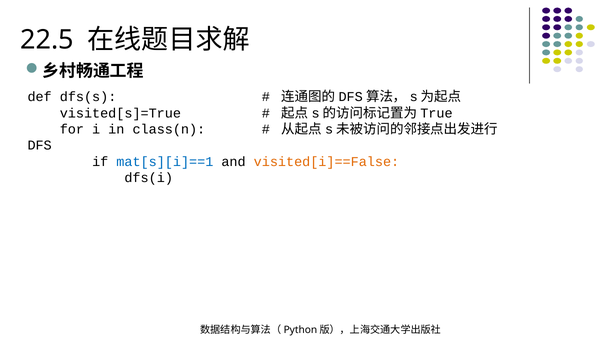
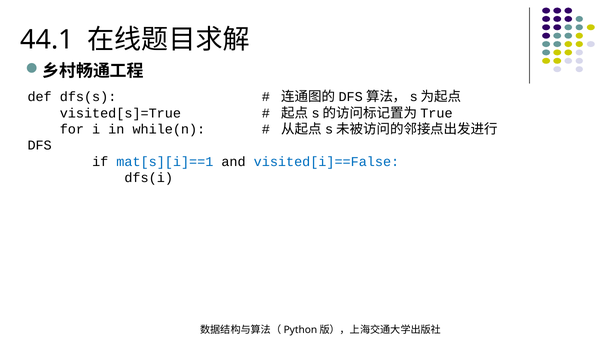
22.5: 22.5 -> 44.1 (47, 40)
class(n: class(n -> while(n (169, 129)
visited[i]==False colour: orange -> blue (326, 162)
